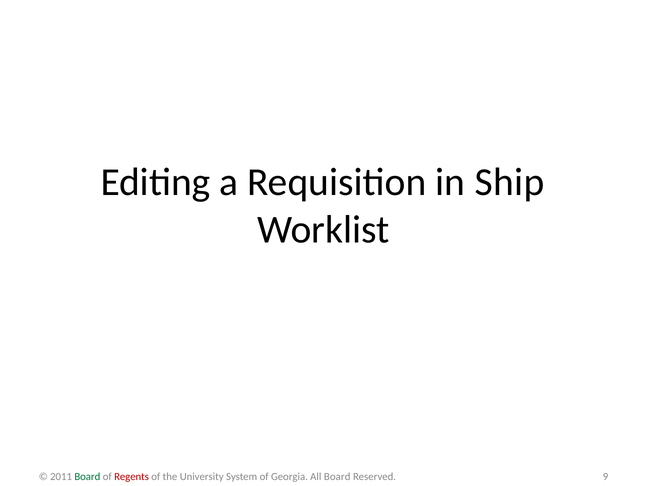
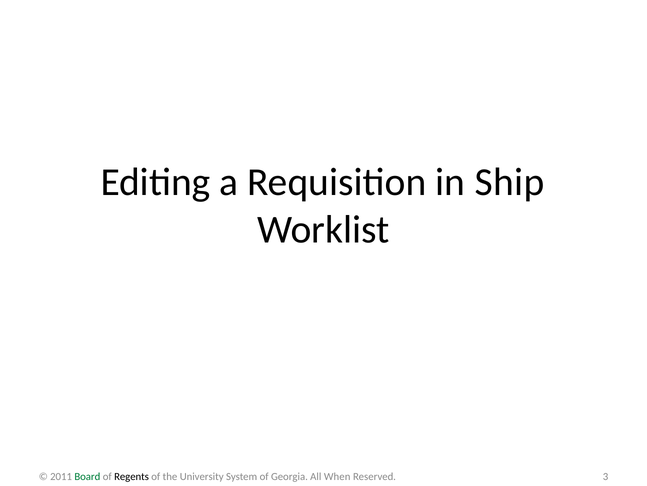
Regents colour: red -> black (132, 476)
All Board: Board -> When (337, 476)
9: 9 -> 3 (606, 476)
